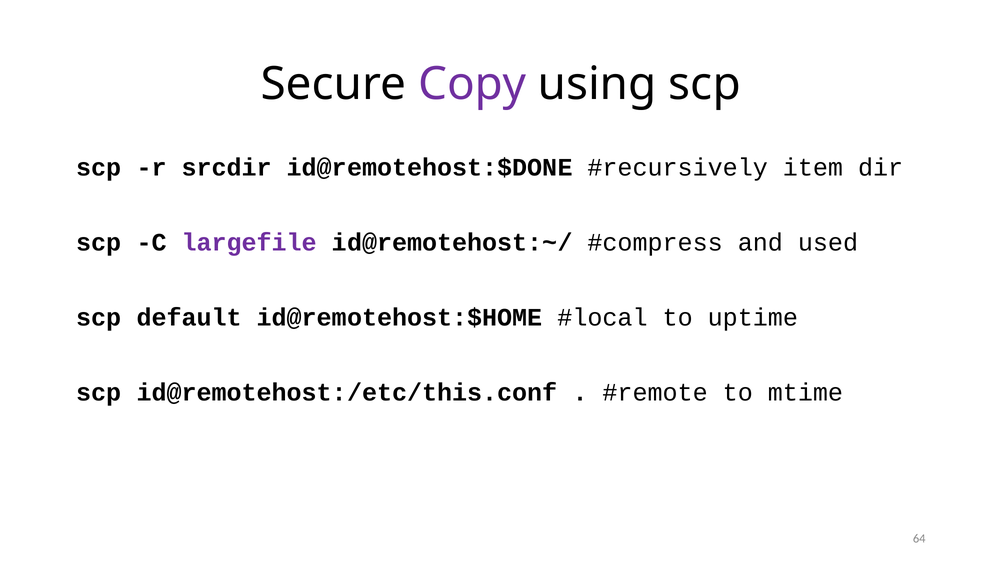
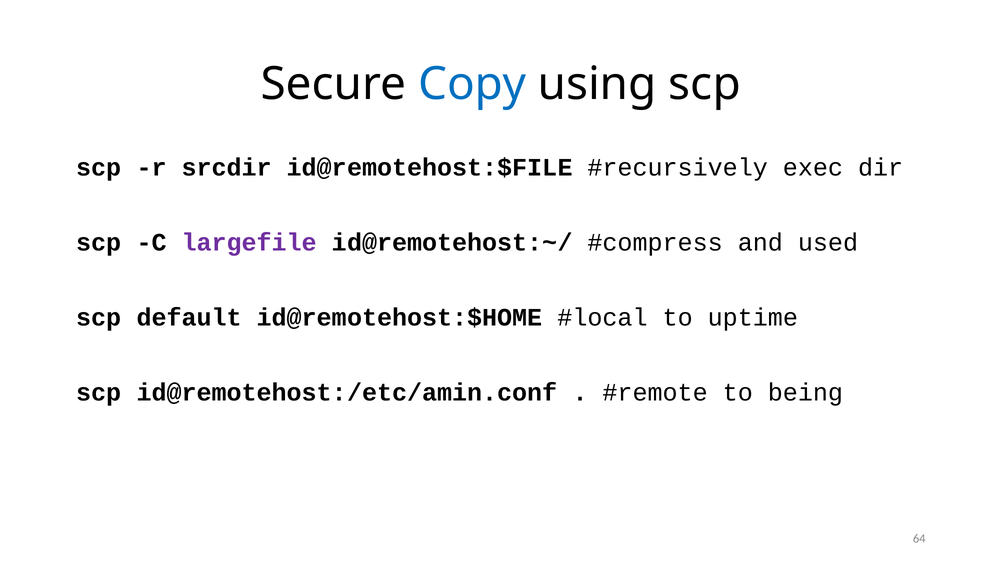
Copy colour: purple -> blue (472, 84)
id@remotehost:$DONE: id@remotehost:$DONE -> id@remotehost:$FILE (430, 167)
item: item -> exec (813, 167)
id@remotehost:/etc/this.conf: id@remotehost:/etc/this.conf -> id@remotehost:/etc/amin.conf (347, 392)
mtime: mtime -> being (805, 392)
